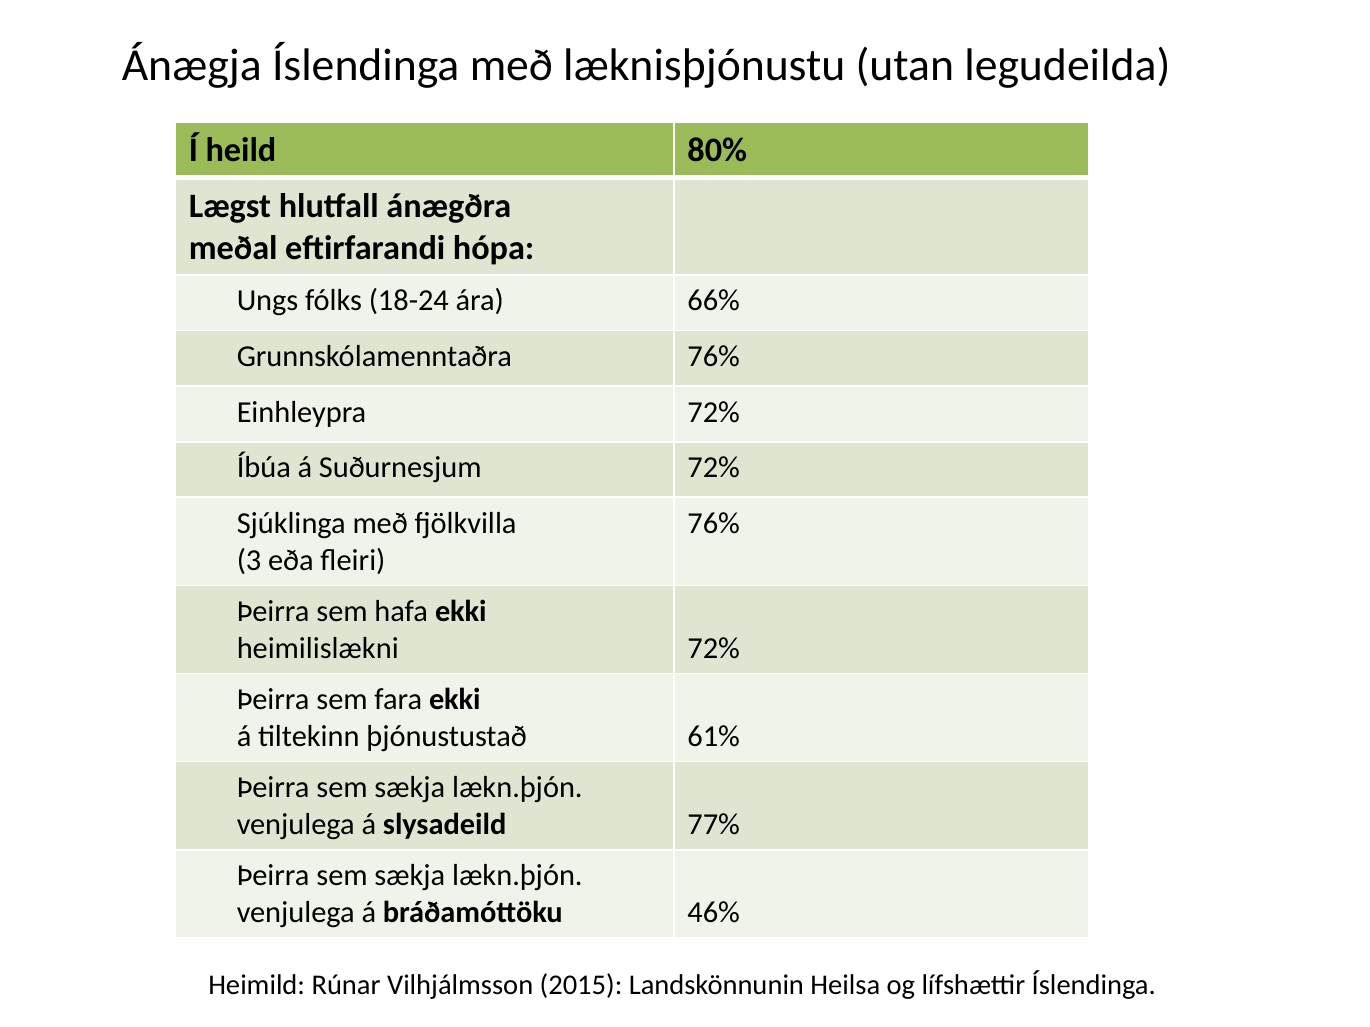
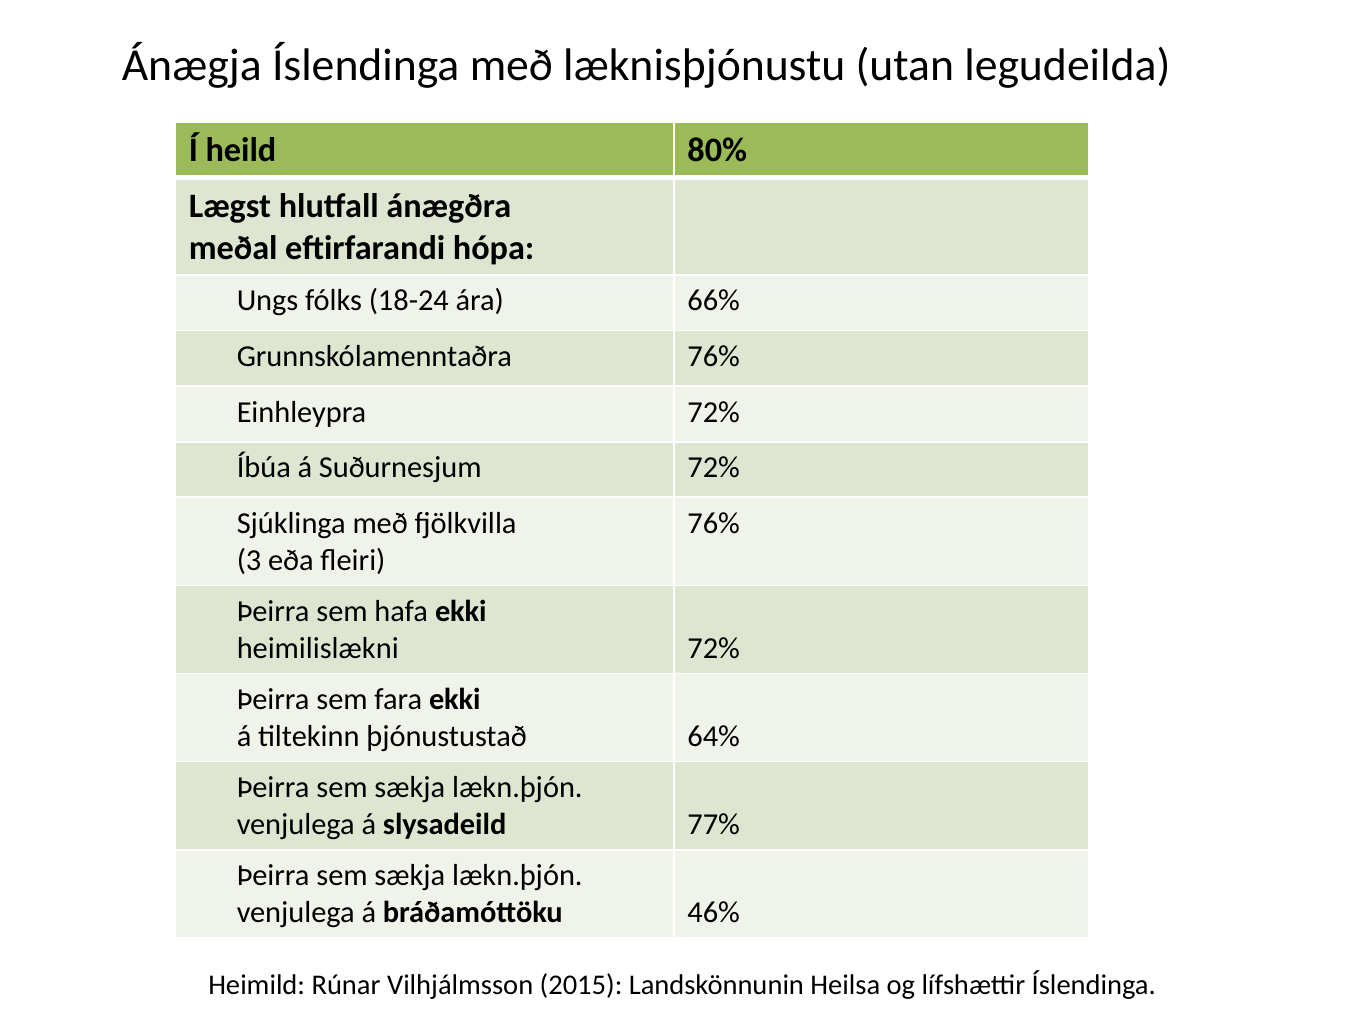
61%: 61% -> 64% (714, 737)
